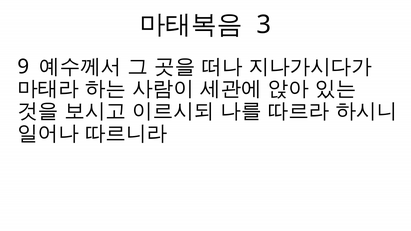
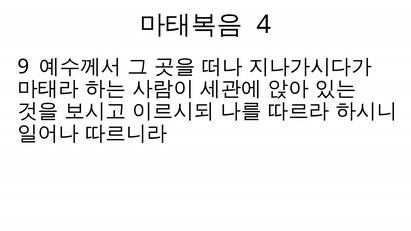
3: 3 -> 4 (264, 25)
